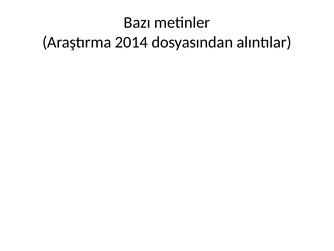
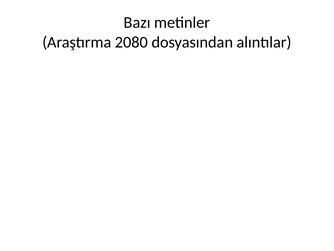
2014: 2014 -> 2080 (131, 42)
